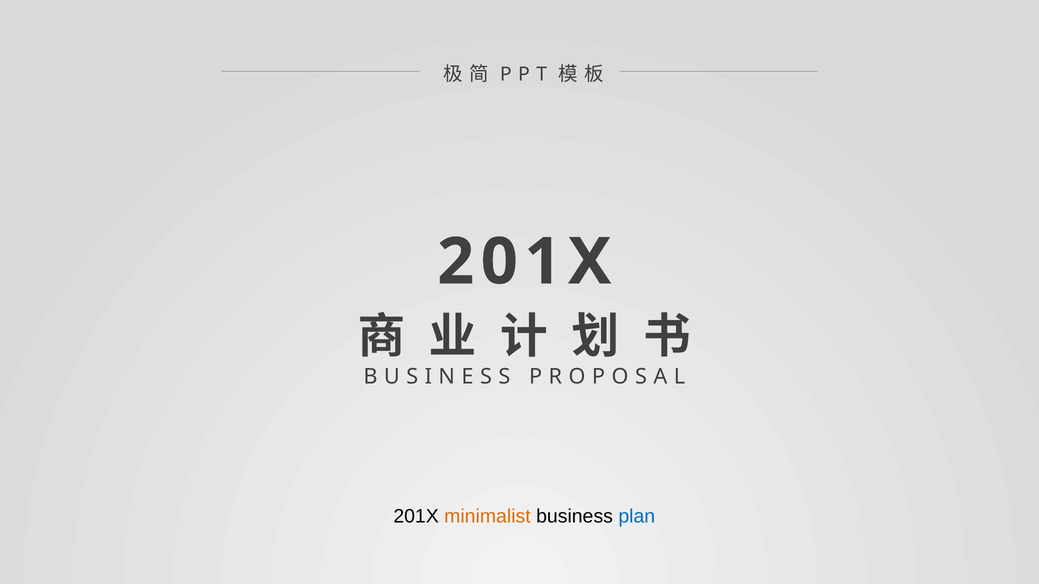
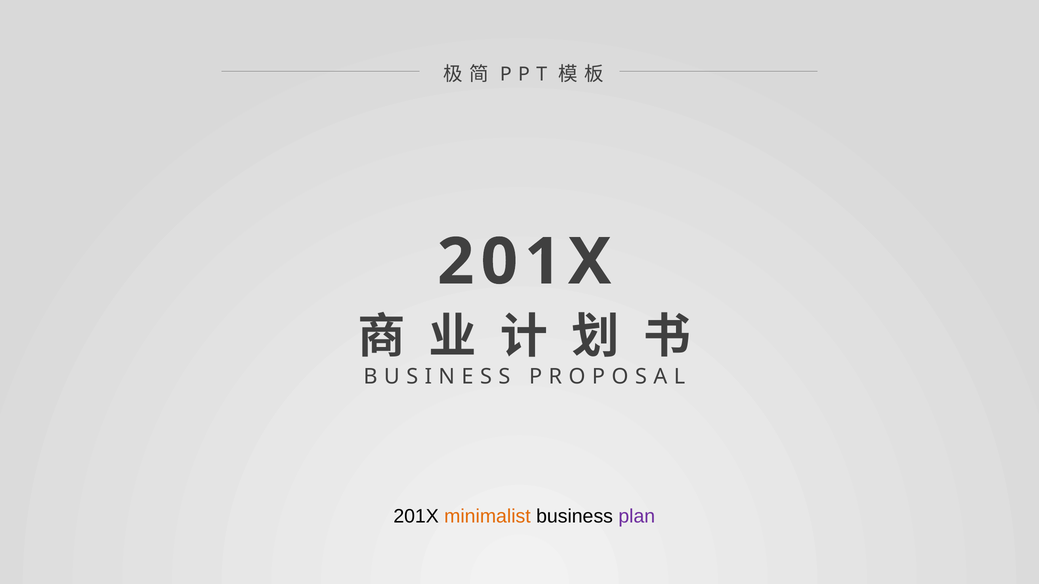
plan colour: blue -> purple (637, 517)
